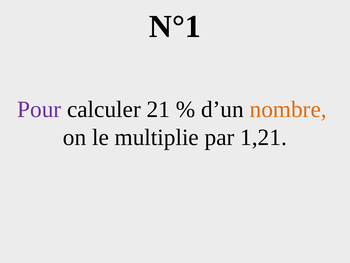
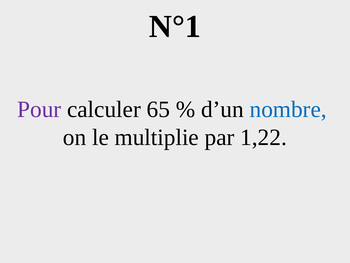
21: 21 -> 65 (158, 109)
nombre colour: orange -> blue (288, 109)
1,21: 1,21 -> 1,22 (264, 137)
